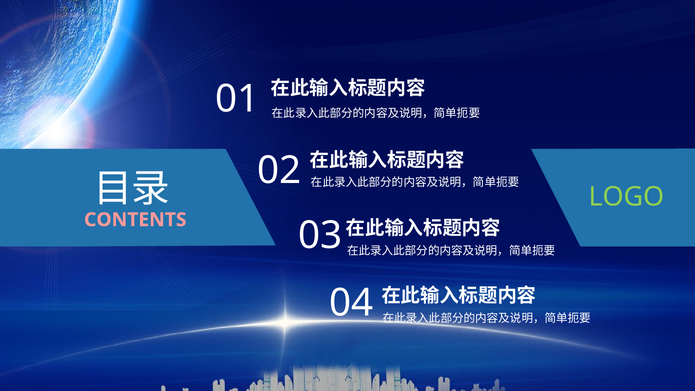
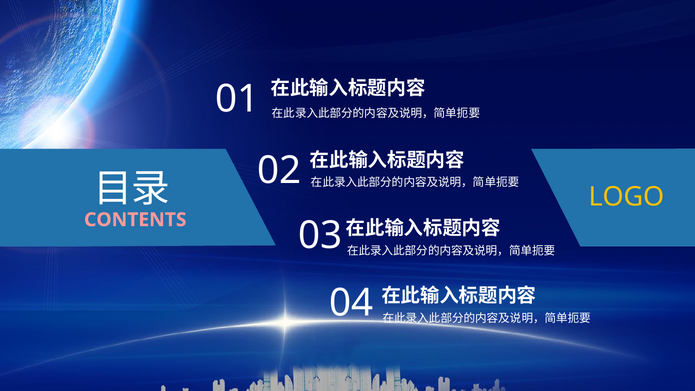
LOGO colour: light green -> yellow (627, 197)
